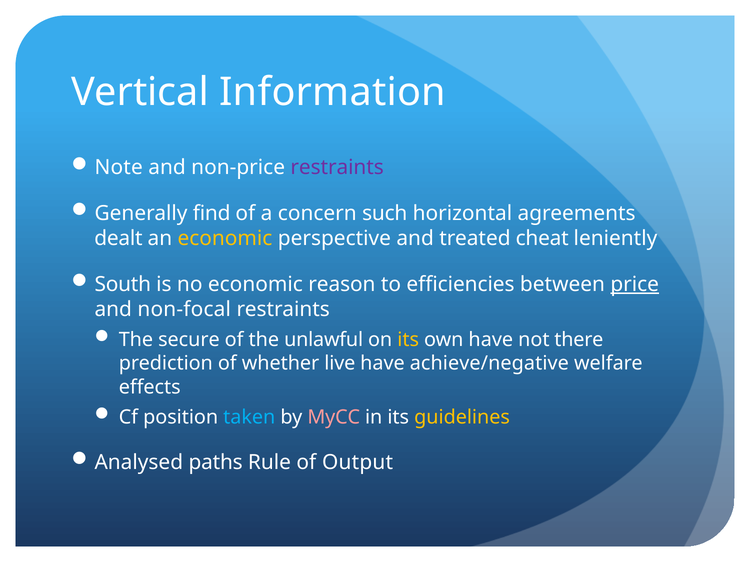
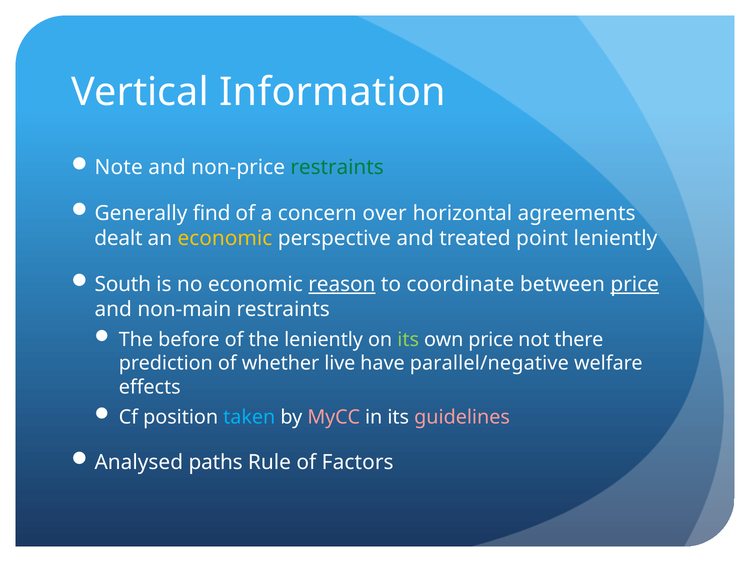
restraints colour: purple -> green (337, 168)
such: such -> over (385, 214)
cheat: cheat -> point (542, 239)
reason underline: none -> present (342, 284)
efficiencies: efficiencies -> coordinate (460, 284)
non-focal: non-focal -> non-main (184, 309)
secure: secure -> before (189, 340)
the unlawful: unlawful -> leniently (324, 340)
its colour: yellow -> light green (408, 340)
own have: have -> price (491, 340)
achieve/negative: achieve/negative -> parallel/negative (489, 364)
guidelines colour: yellow -> pink (462, 417)
Output: Output -> Factors (358, 463)
